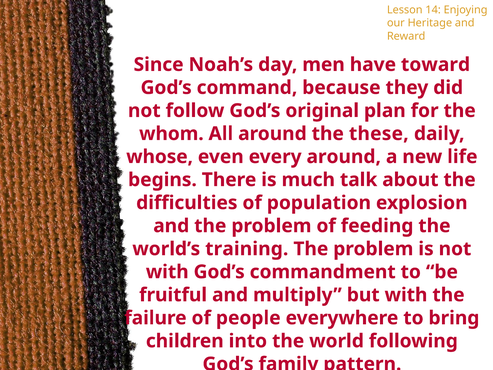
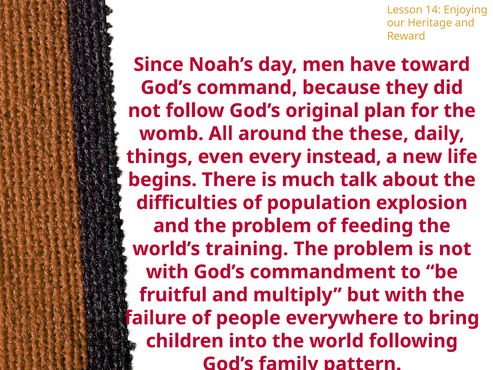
whom: whom -> womb (171, 134)
whose: whose -> things (160, 157)
every around: around -> instead (344, 157)
